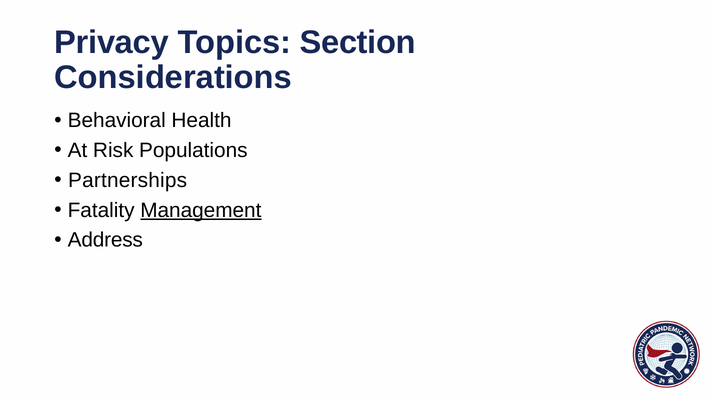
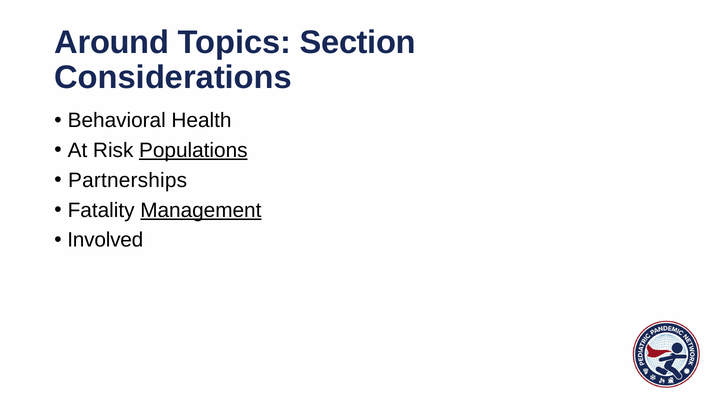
Privacy: Privacy -> Around (112, 42)
Populations underline: none -> present (193, 150)
Address: Address -> Involved (105, 240)
